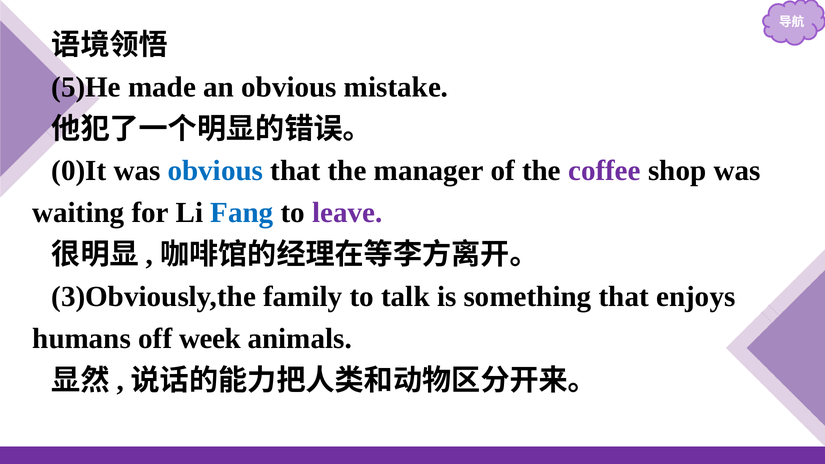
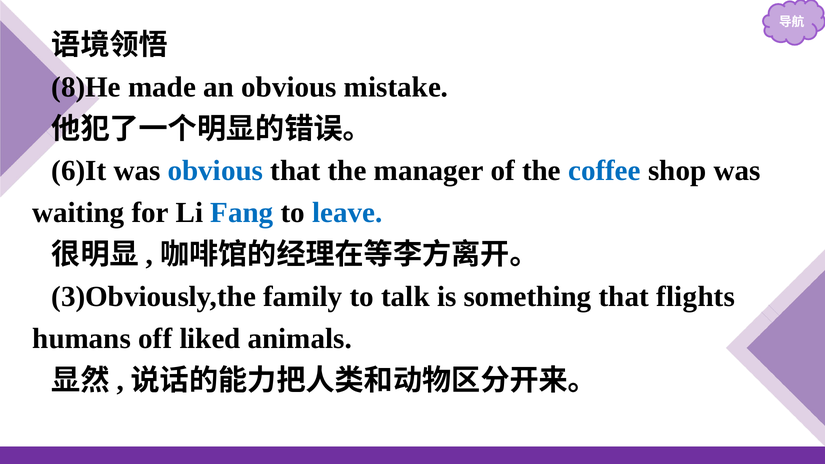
5)He: 5)He -> 8)He (86, 87)
0)It: 0)It -> 6)It (79, 171)
coffee colour: purple -> blue (604, 171)
leave colour: purple -> blue (347, 213)
enjoys: enjoys -> flights (696, 297)
week: week -> liked (210, 339)
